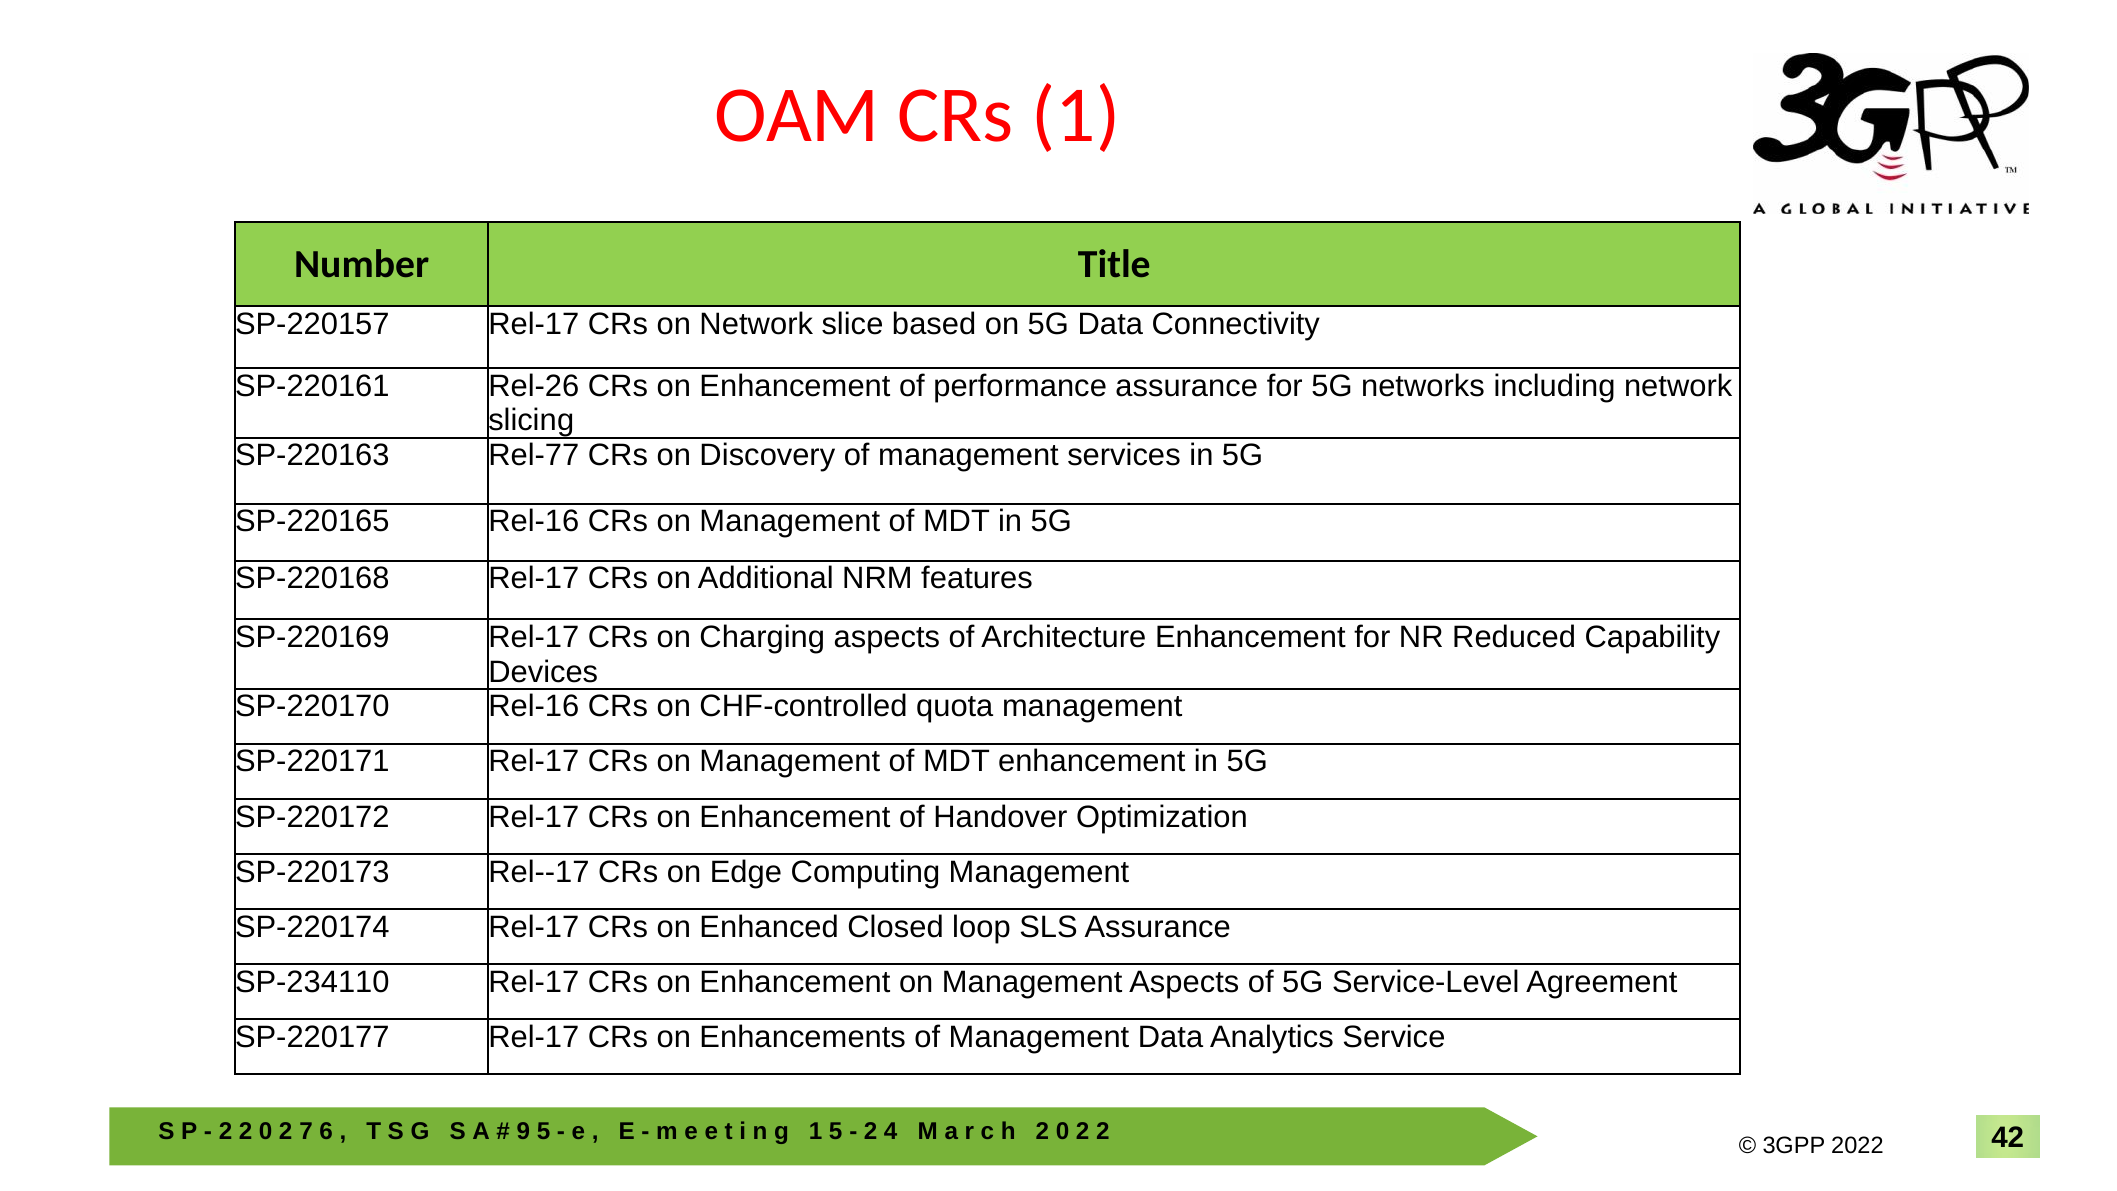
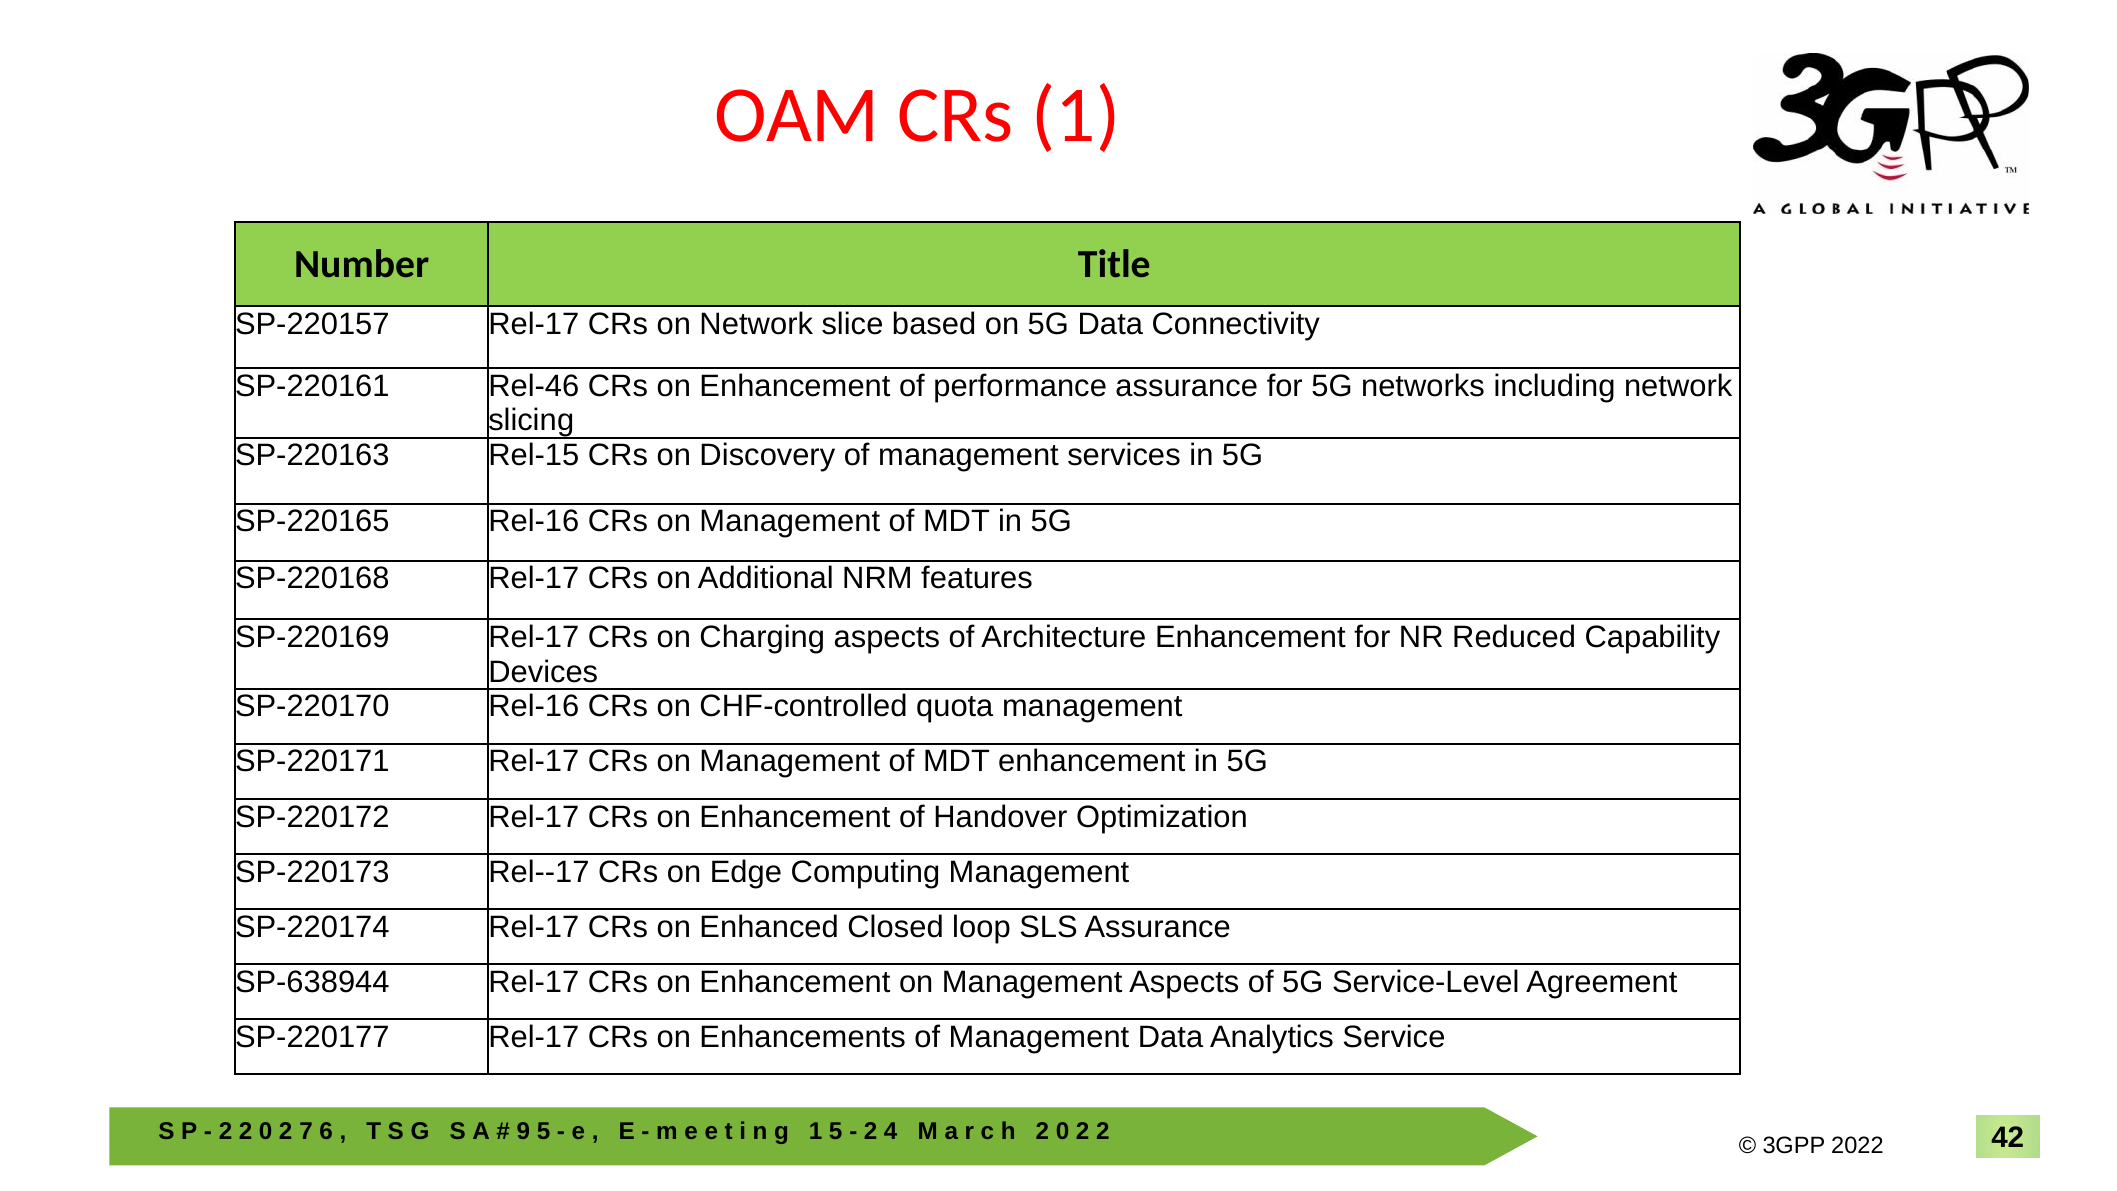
Rel-26: Rel-26 -> Rel-46 (534, 386)
Rel-77: Rel-77 -> Rel-15 (534, 455)
SP-234110: SP-234110 -> SP-638944 (312, 982)
